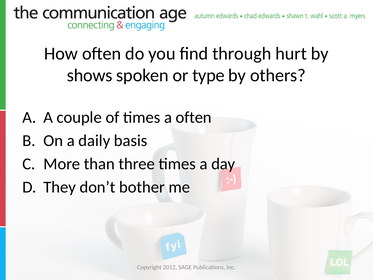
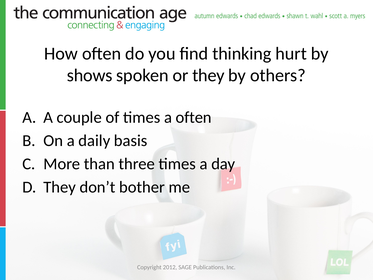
through: through -> thinking (242, 54)
or type: type -> they (208, 75)
